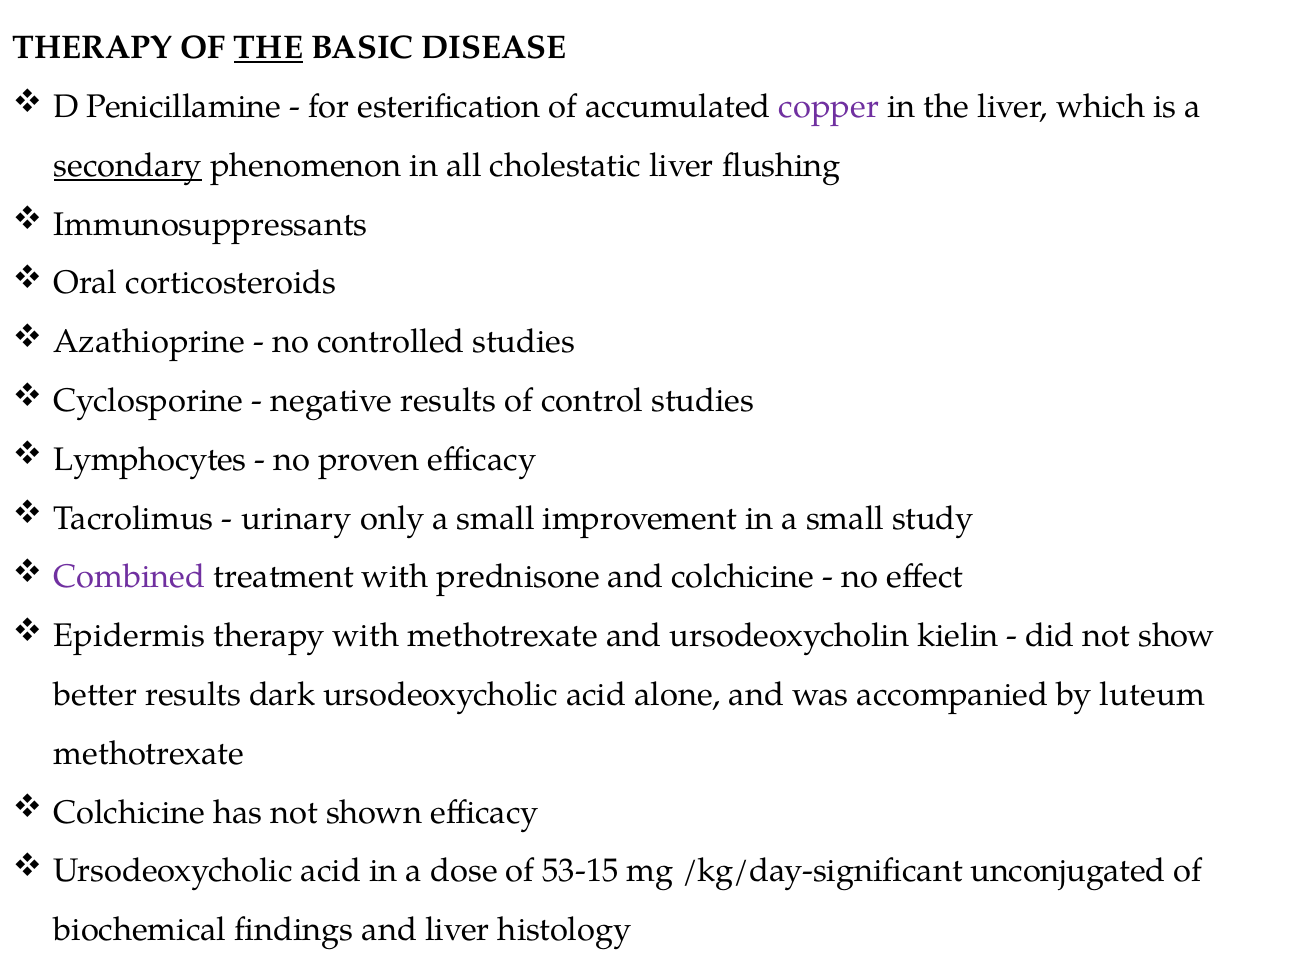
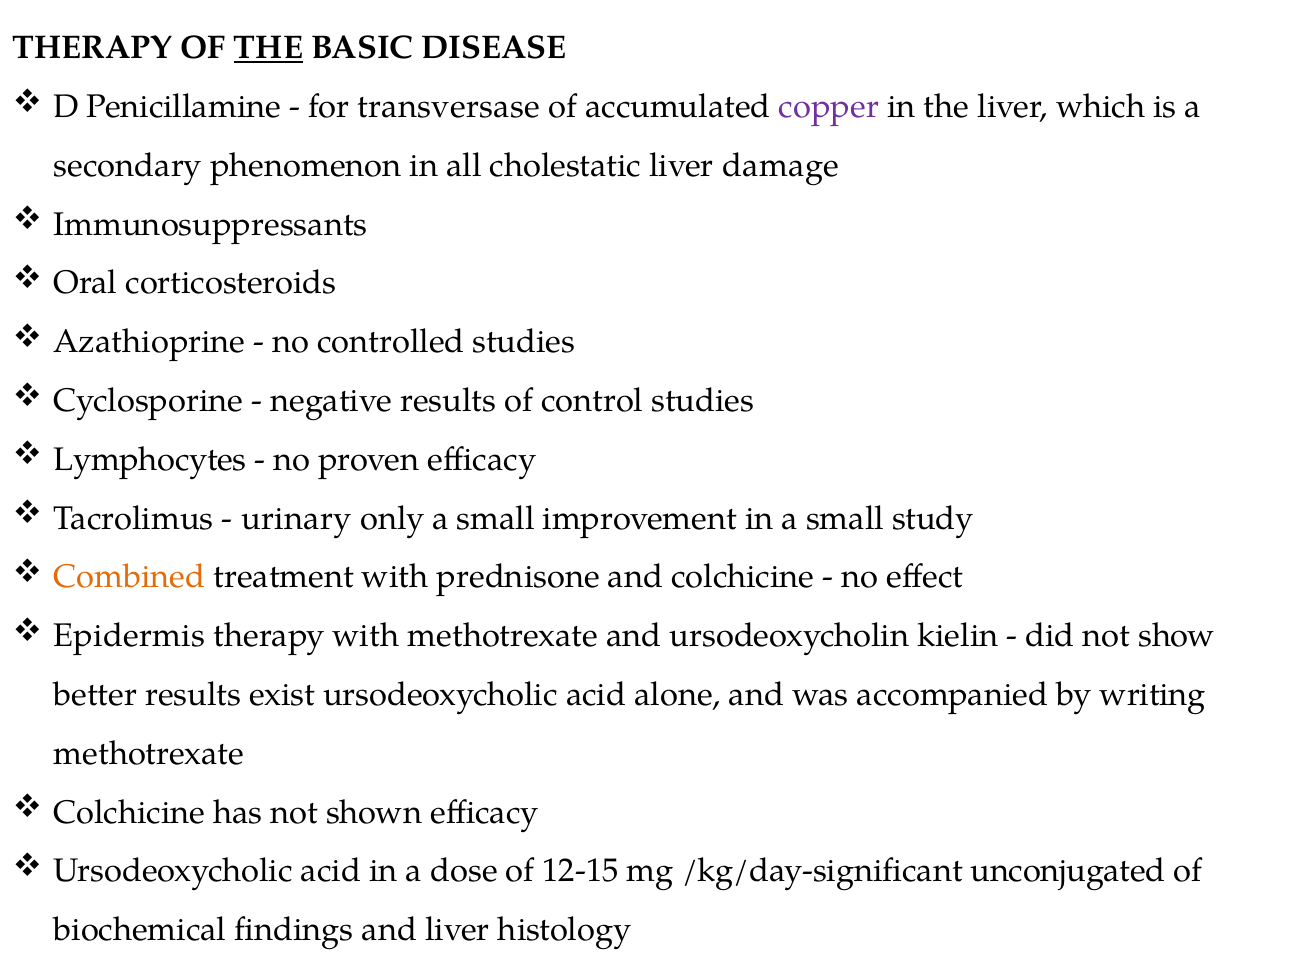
esterification: esterification -> transversase (449, 107)
secondary underline: present -> none (128, 166)
flushing: flushing -> damage (781, 166)
Combined colour: purple -> orange (130, 577)
dark: dark -> exist (282, 695)
luteum: luteum -> writing (1153, 695)
53-15: 53-15 -> 12-15 (581, 871)
